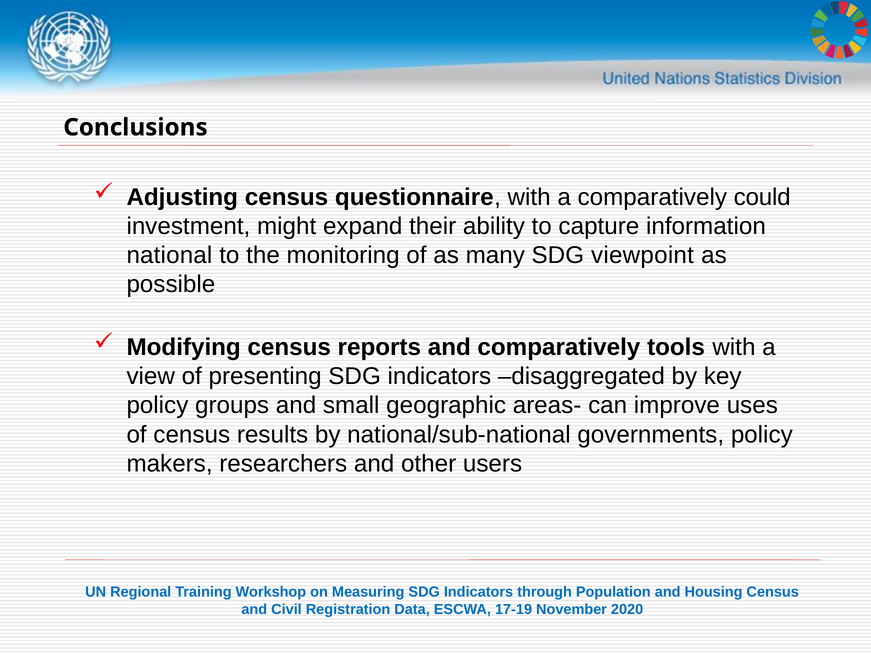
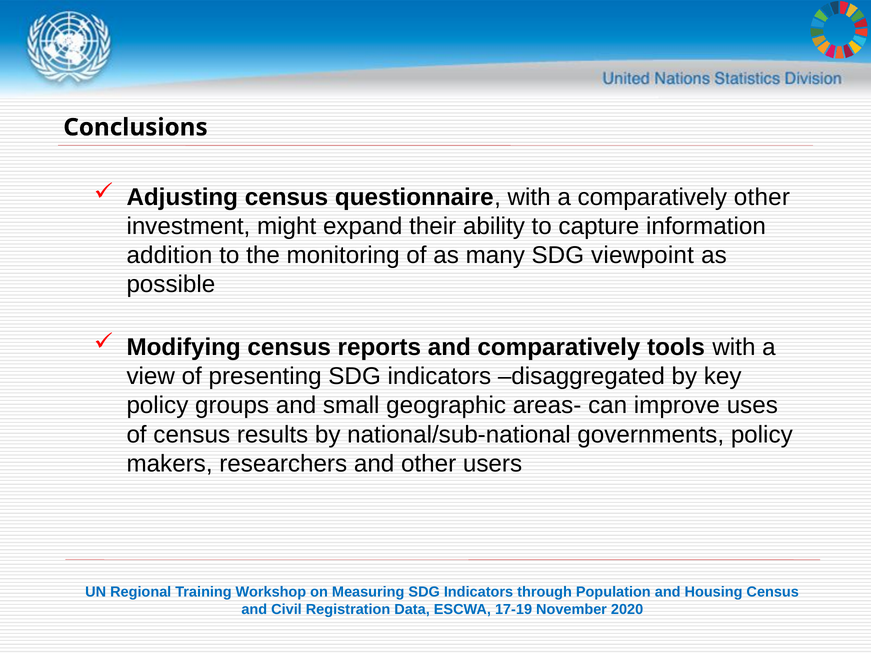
comparatively could: could -> other (762, 197)
national: national -> addition (169, 255)
